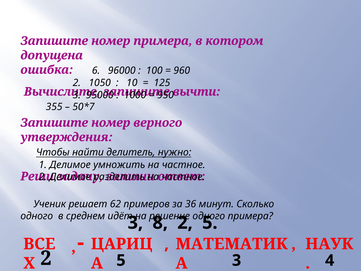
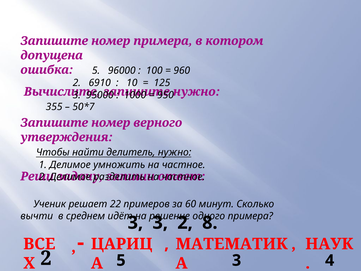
ошибка 6: 6 -> 5 (96, 70)
1050: 1050 -> 6910 (100, 83)
вычти: вычти -> нужно (197, 92)
62: 62 -> 22 (115, 204)
36: 36 -> 60 (191, 204)
одного: одного -> вычти (37, 216)
3 8: 8 -> 3 (160, 223)
5: 5 -> 8 (210, 223)
